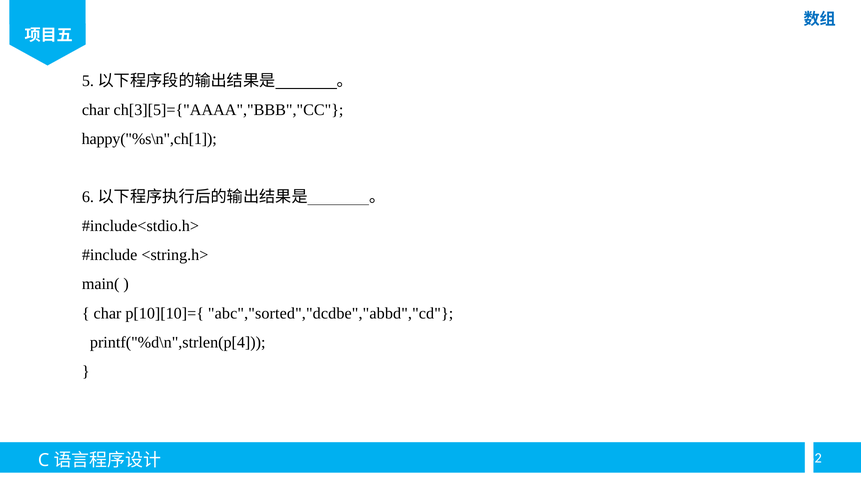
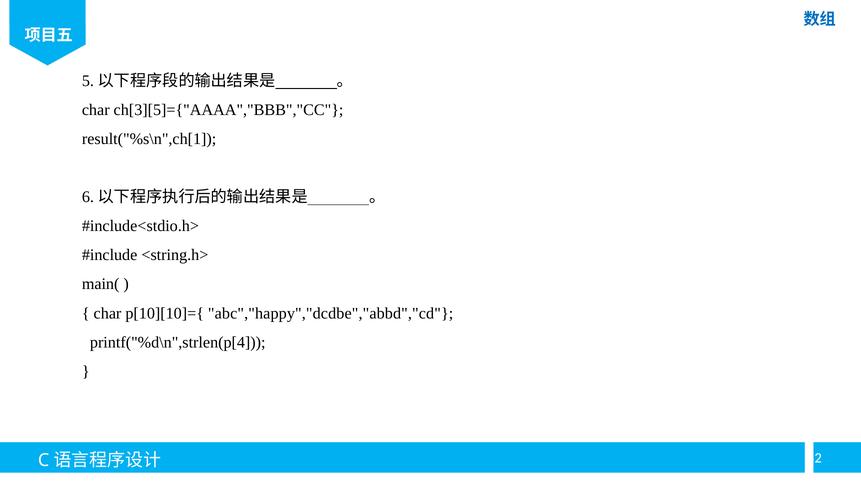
happy("%s\n",ch[1: happy("%s\n",ch[1 -> result("%s\n",ch[1 (149, 139)
abc","sorted","dcdbe","abbd","cd: abc","sorted","dcdbe","abbd","cd -> abc","happy","dcdbe","abbd","cd (331, 313)
